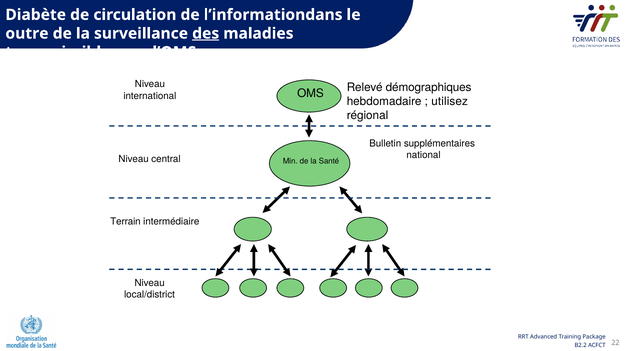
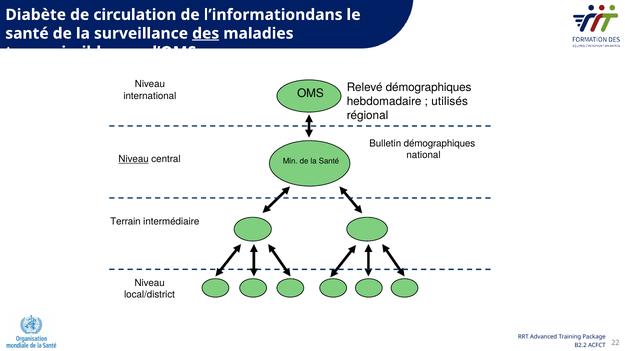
outre: outre -> santé (27, 34)
utilisez: utilisez -> utilisés (450, 101)
Bulletin supplémentaires: supplémentaires -> démographiques (439, 144)
Niveau underline: none -> present (134, 160)
